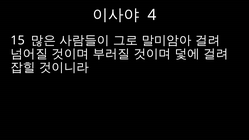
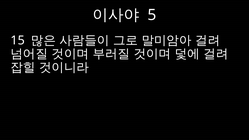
4: 4 -> 5 (152, 15)
